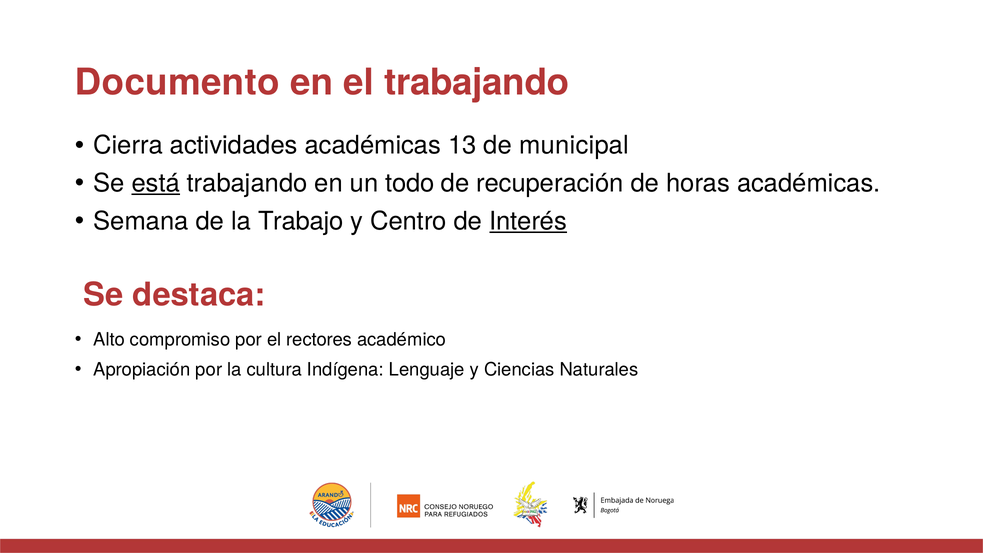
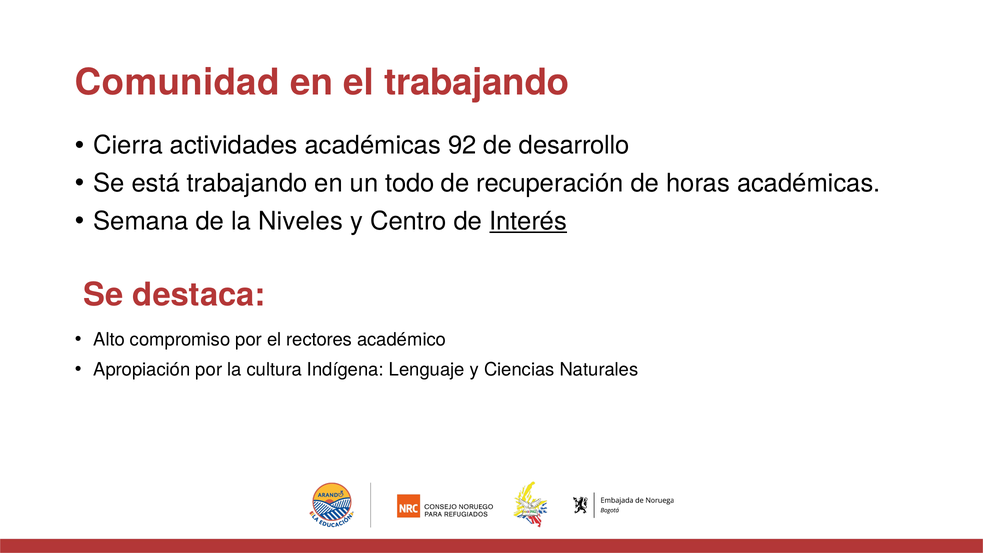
Documento: Documento -> Comunidad (177, 83)
13: 13 -> 92 (462, 145)
municipal: municipal -> desarrollo (574, 145)
está underline: present -> none (156, 183)
Trabajo: Trabajo -> Niveles (301, 221)
